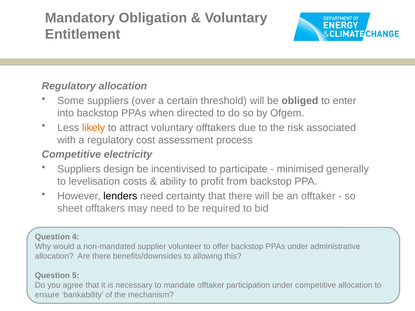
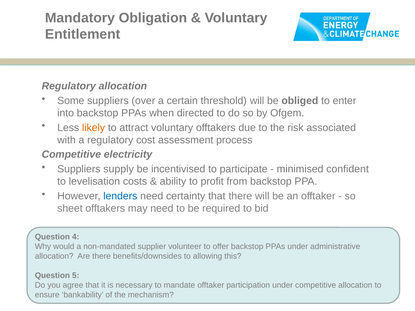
design: design -> supply (119, 169)
generally: generally -> confident (348, 169)
lenders colour: black -> blue (120, 196)
